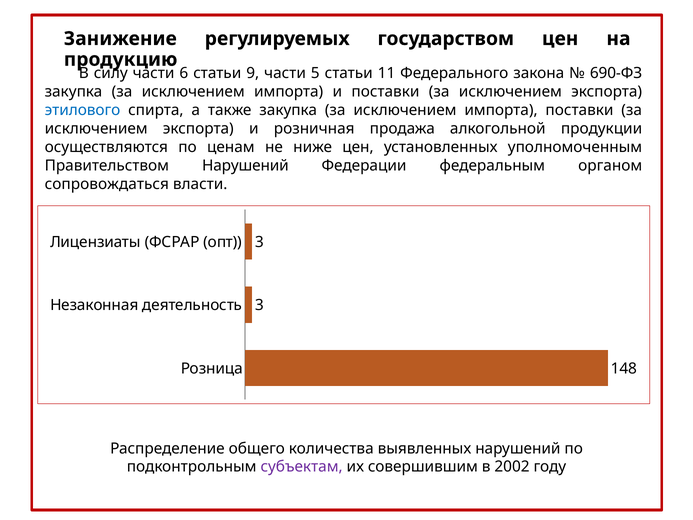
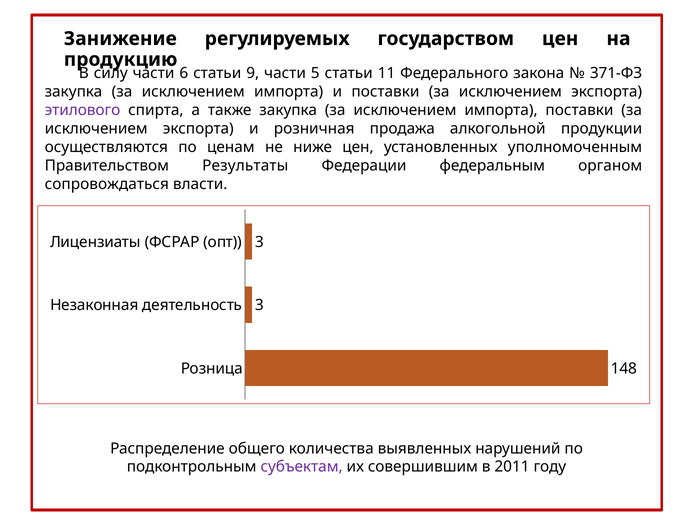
690-ФЗ: 690-ФЗ -> 371-ФЗ (616, 73)
этилового colour: blue -> purple (83, 110)
Правительством Нарушений: Нарушений -> Результаты (245, 166)
2002: 2002 -> 2011 (512, 467)
